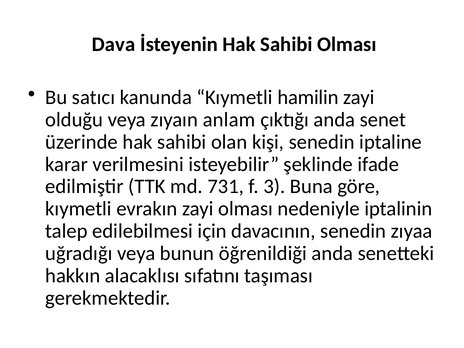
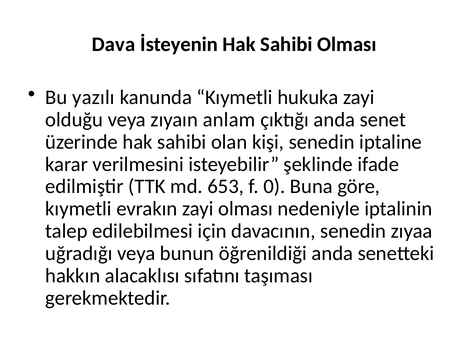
satıcı: satıcı -> yazılı (93, 97)
hamilin: hamilin -> hukuka (308, 97)
731: 731 -> 653 (226, 186)
3: 3 -> 0 (274, 186)
